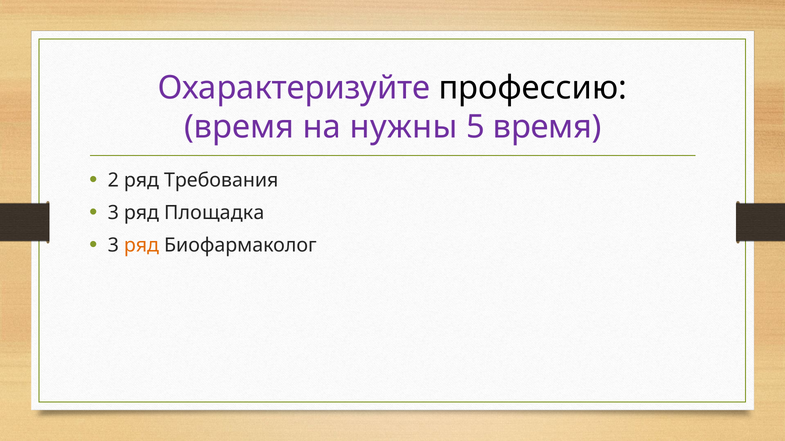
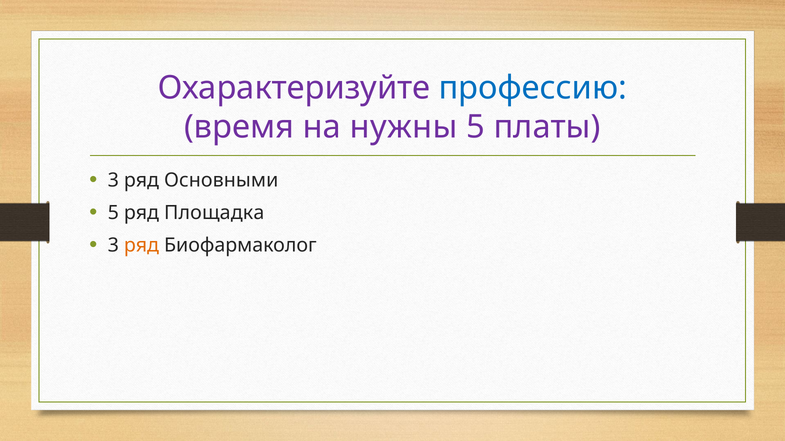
профессию colour: black -> blue (533, 88)
5 время: время -> платы (547, 127)
2: 2 -> 3 (113, 181)
Требования: Требования -> Основными (221, 181)
3: 3 -> 5 (113, 213)
